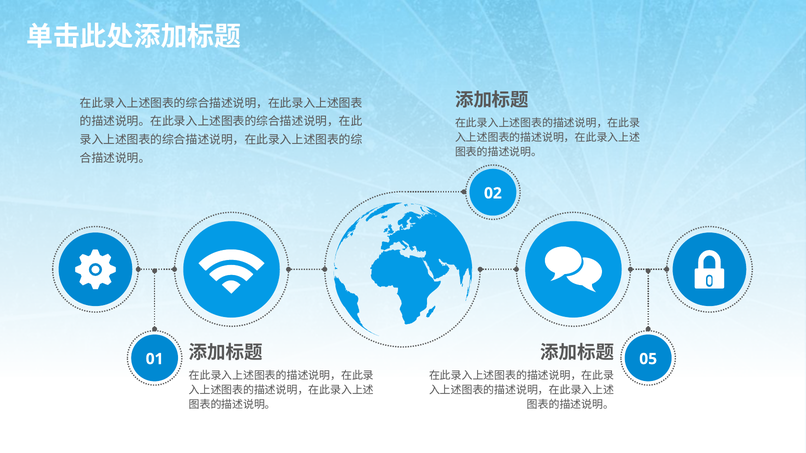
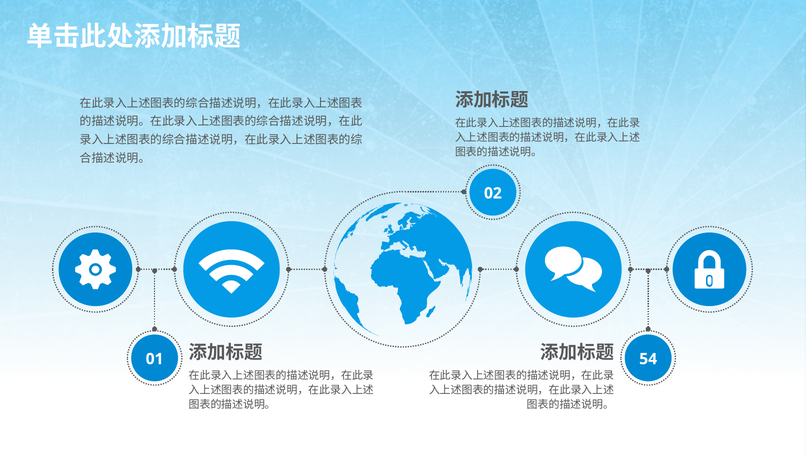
05: 05 -> 54 (648, 359)
